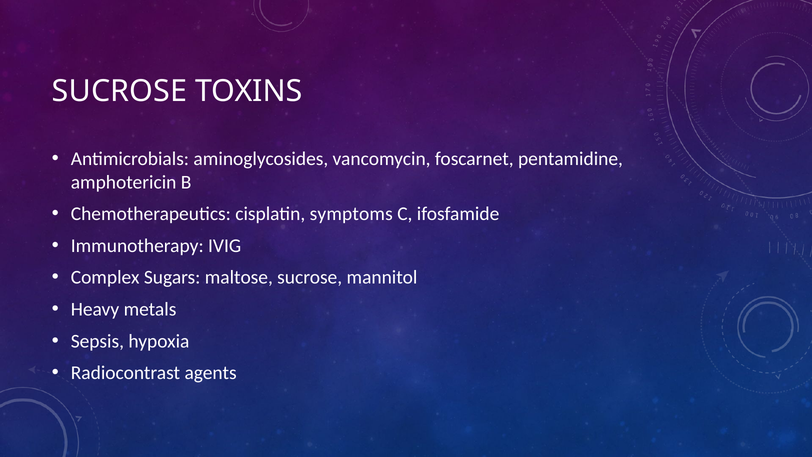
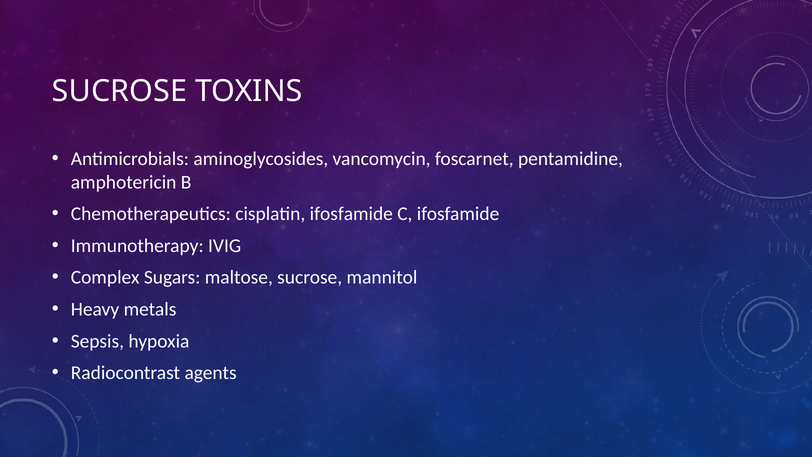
cisplatin symptoms: symptoms -> ifosfamide (351, 214)
